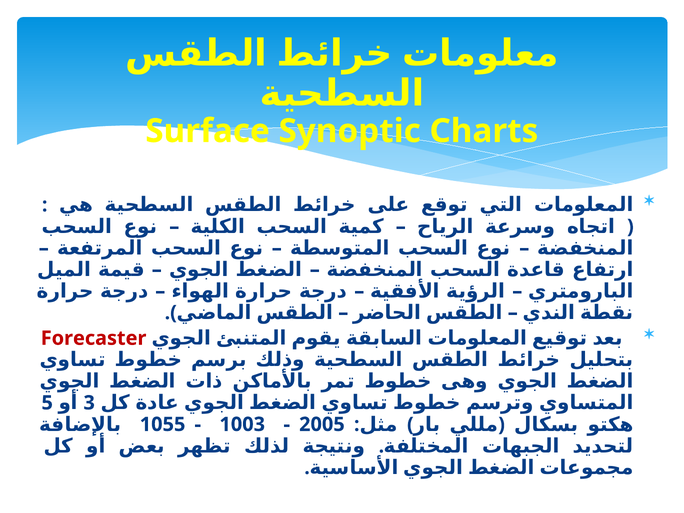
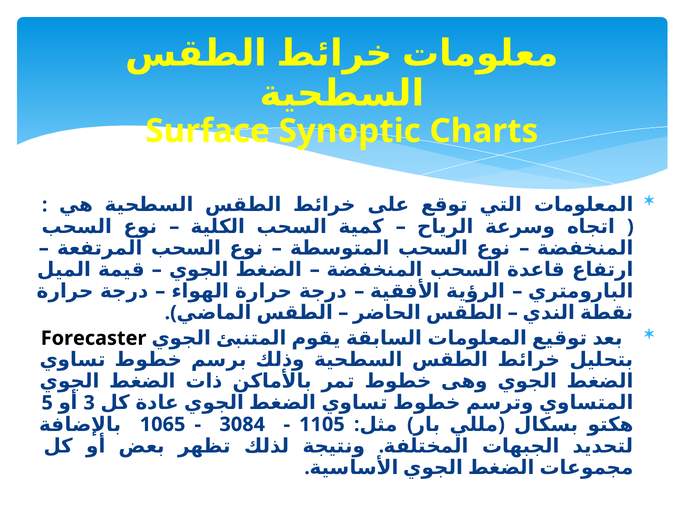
Forecaster colour: red -> black (94, 338)
1055: 1055 -> 1065 (163, 424)
1003: 1003 -> 3084 (242, 424)
2005: 2005 -> 1105 (322, 424)
